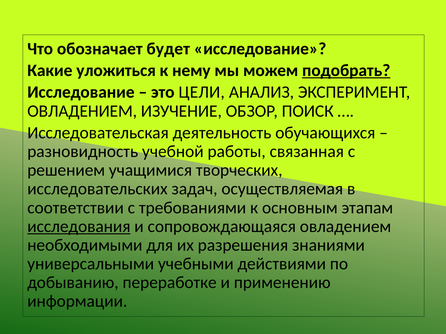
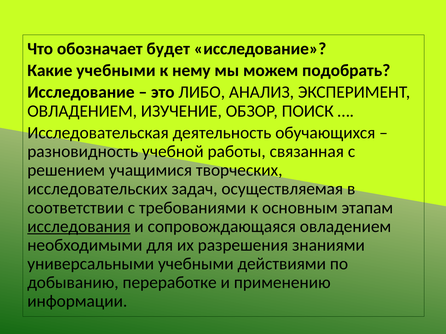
Какие уложиться: уложиться -> учебными (116, 71)
подобрать underline: present -> none (346, 71)
ЦЕЛИ: ЦЕЛИ -> ЛИБО (202, 92)
